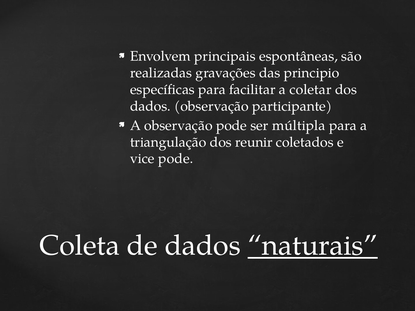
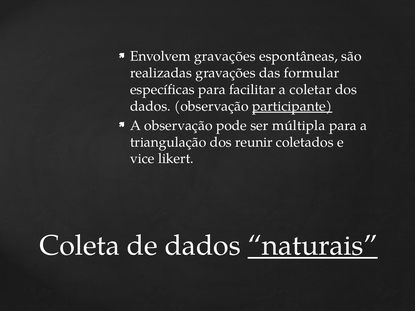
Envolvem principais: principais -> gravações (225, 56)
principio: principio -> formular (312, 73)
participante underline: none -> present (292, 106)
vice pode: pode -> likert (176, 159)
